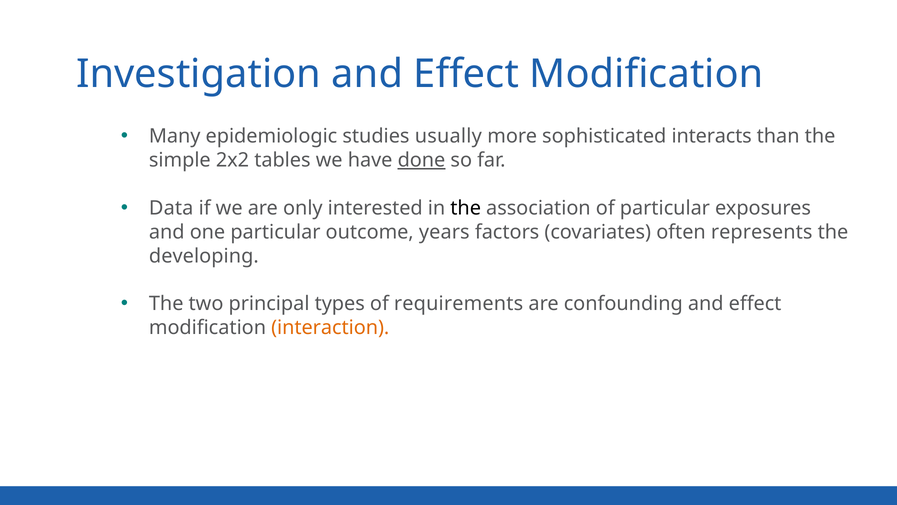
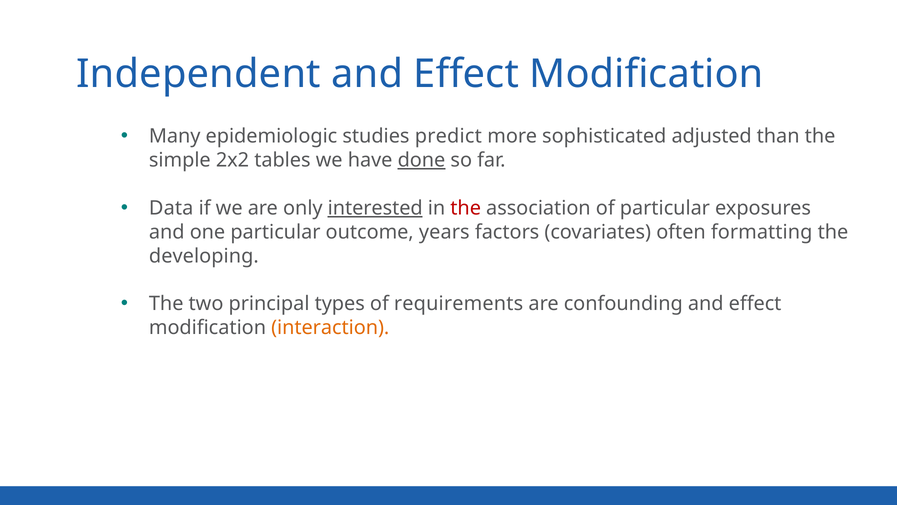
Investigation: Investigation -> Independent (198, 74)
usually: usually -> predict (448, 136)
interacts: interacts -> adjusted (712, 136)
interested underline: none -> present (375, 208)
the colour: black -> red (466, 208)
represents: represents -> formatting (762, 232)
